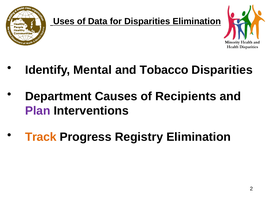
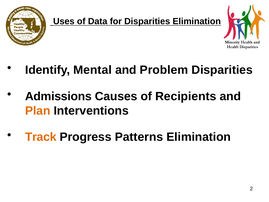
Tobacco: Tobacco -> Problem (164, 70)
Department: Department -> Admissions (58, 96)
Plan colour: purple -> orange (38, 111)
Registry: Registry -> Patterns (139, 137)
